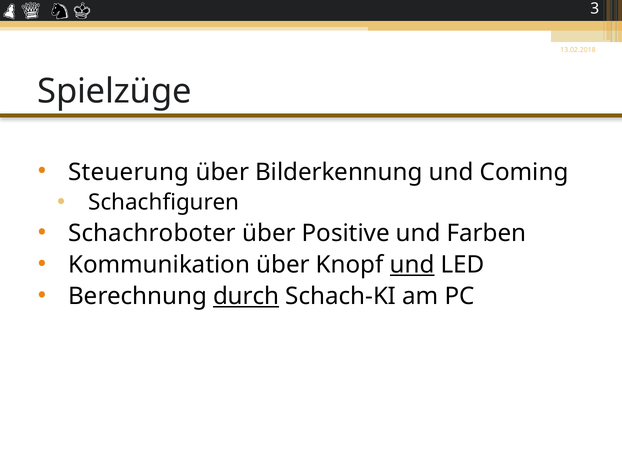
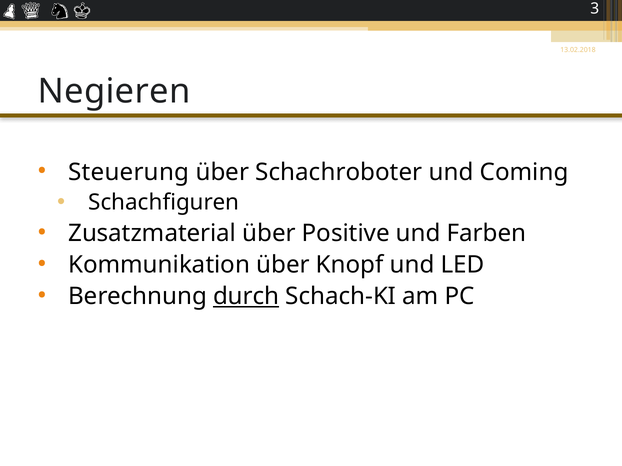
Spielzüge: Spielzüge -> Negieren (114, 92)
Bilderkennung: Bilderkennung -> Schachroboter (339, 172)
Schachroboter: Schachroboter -> Zusatzmaterial (152, 233)
und underline: present -> none (412, 265)
